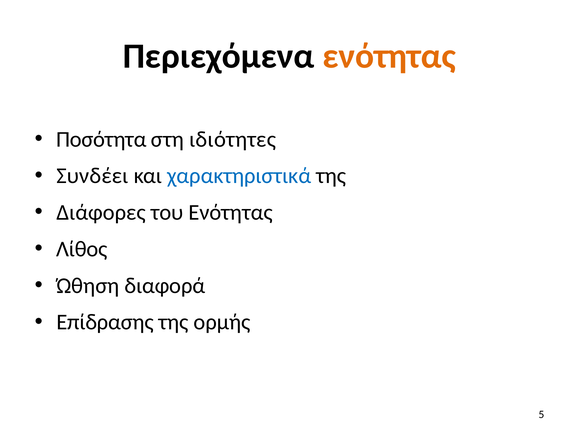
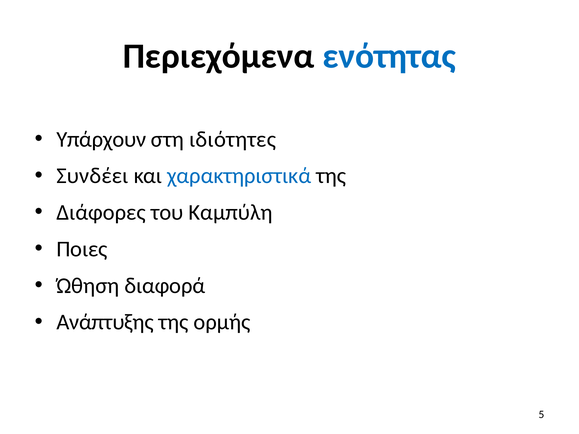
ενότητας colour: orange -> blue (389, 56)
Ποσότητα: Ποσότητα -> Υπάρχουν (101, 139)
του Ενότητας: Ενότητας -> Καμπύλη (231, 213)
Λίθος: Λίθος -> Ποιες (82, 249)
Επίδρασης: Επίδρασης -> Ανάπτυξης (105, 322)
